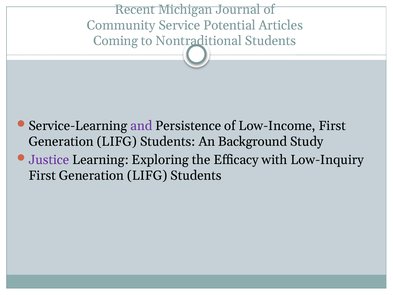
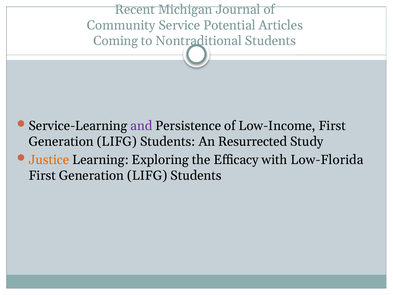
Background: Background -> Resurrected (253, 141)
Justice colour: purple -> orange (49, 160)
Low-Inquiry: Low-Inquiry -> Low-Florida (327, 160)
